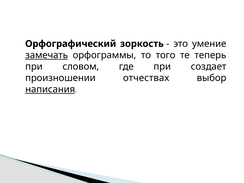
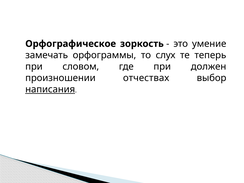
Орфографический: Орфографический -> Орфографическое (71, 44)
замечать underline: present -> none (47, 55)
того: того -> слух (166, 55)
создает: создает -> должен (209, 67)
